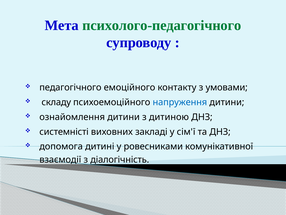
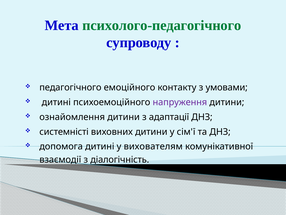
складу: складу -> дитині (56, 102)
напруження colour: blue -> purple (180, 102)
дитиною: дитиною -> адаптації (169, 117)
виховних закладі: закладі -> дитини (151, 131)
ровесниками: ровесниками -> вихователям (153, 146)
